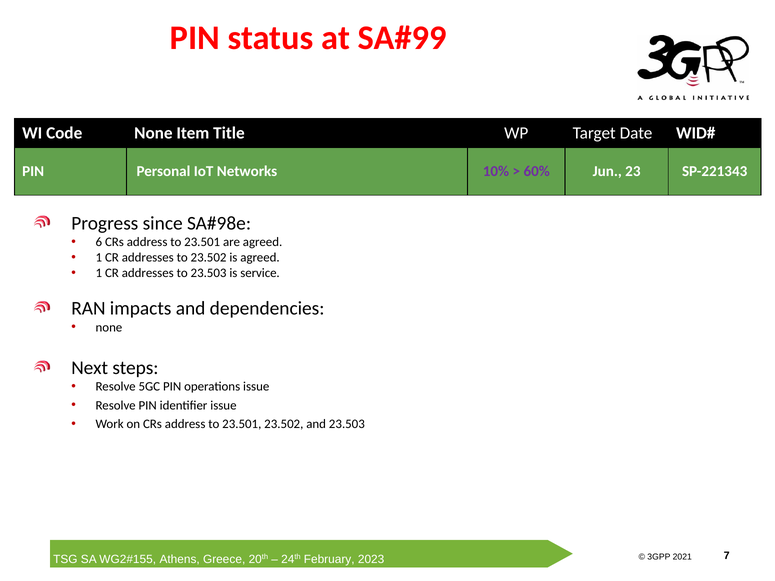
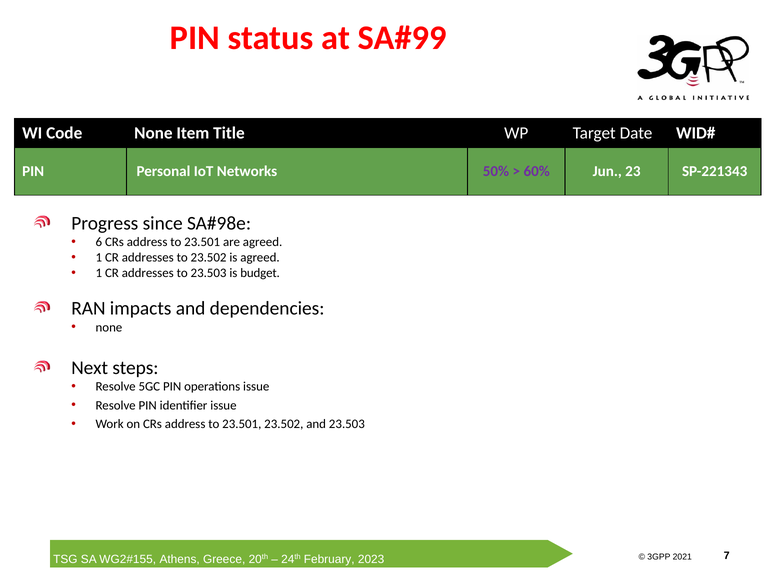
10%: 10% -> 50% (496, 172)
service: service -> budget (260, 273)
